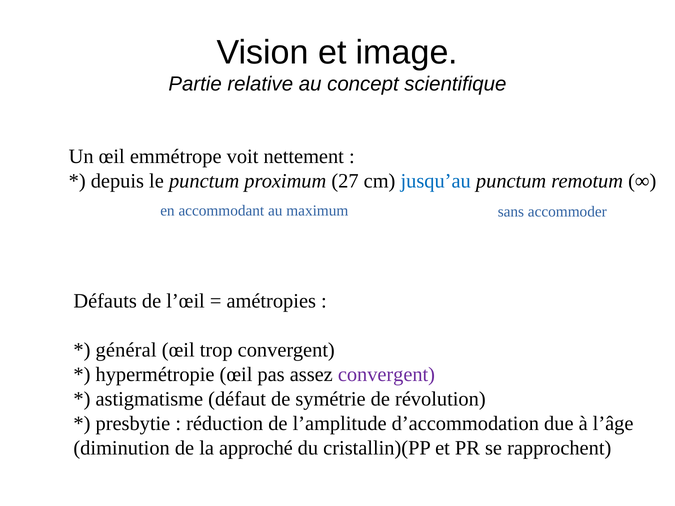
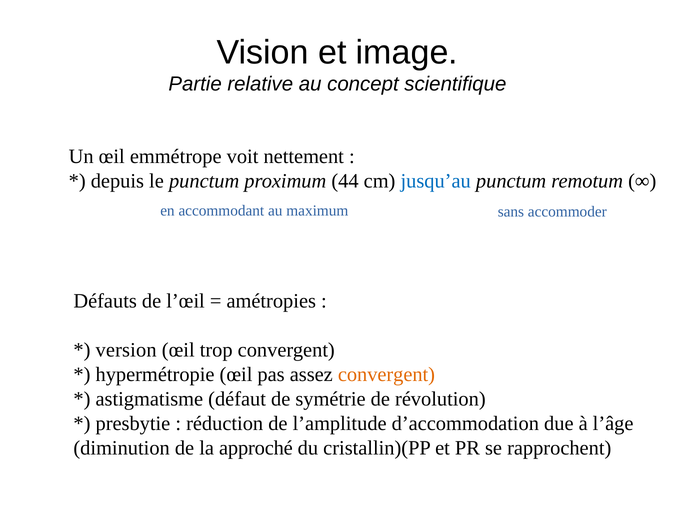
27: 27 -> 44 (345, 181)
général: général -> version (126, 350)
convergent colour: purple -> orange (386, 375)
